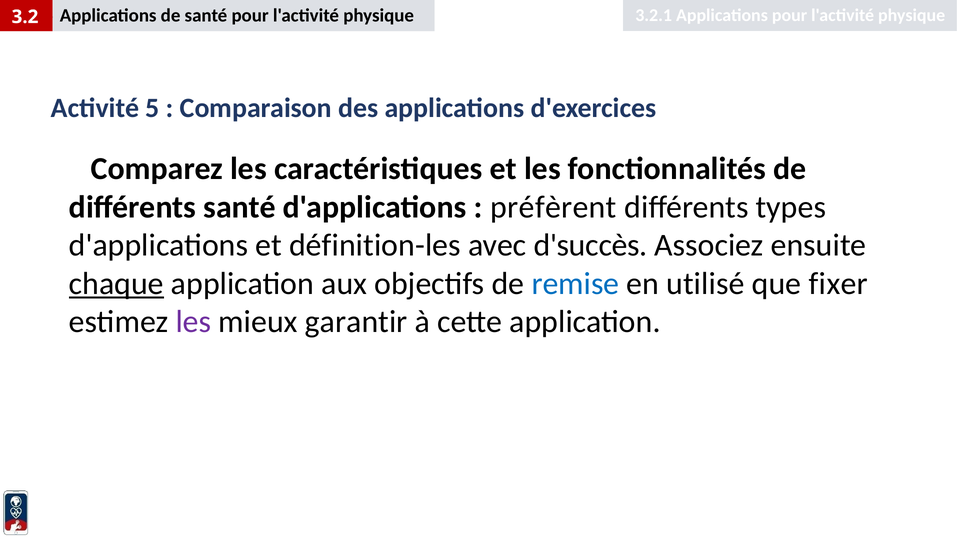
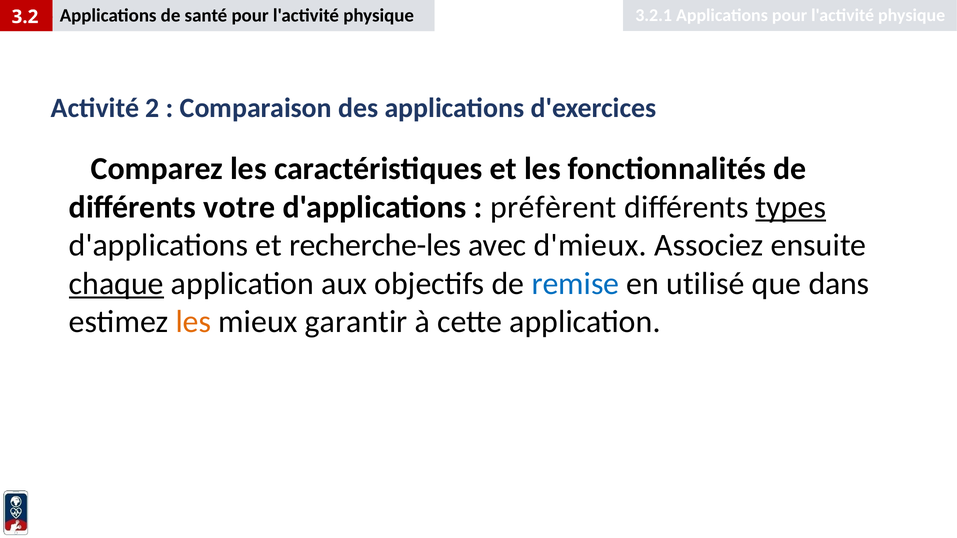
5: 5 -> 2 (152, 108)
différents santé: santé -> votre (239, 207)
types underline: none -> present (791, 207)
définition-les: définition-les -> recherche-les (375, 245)
d'succès: d'succès -> d'mieux (590, 245)
fixer: fixer -> dans (839, 284)
les colour: purple -> orange (193, 322)
